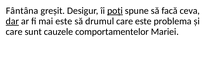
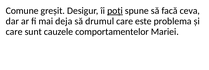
Fântâna: Fântâna -> Comune (22, 11)
dar underline: present -> none (12, 21)
mai este: este -> deja (64, 21)
